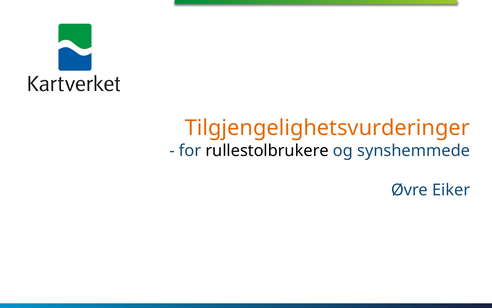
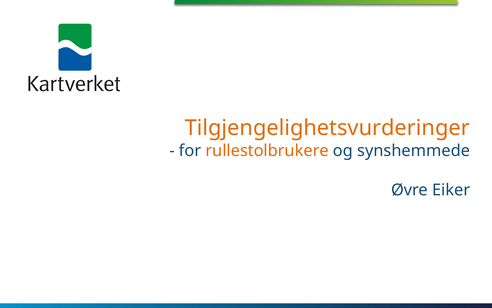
rullestolbrukere colour: black -> orange (267, 150)
